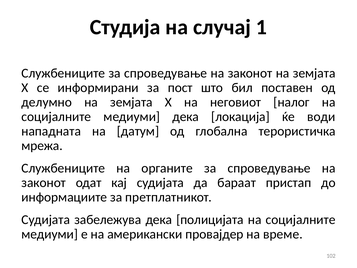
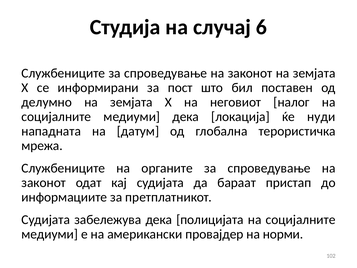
1: 1 -> 6 (261, 27)
води: води -> нуди (321, 117)
време: време -> норми (283, 234)
